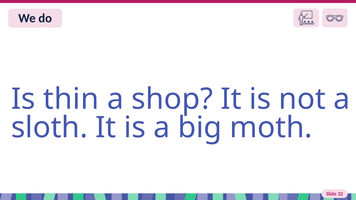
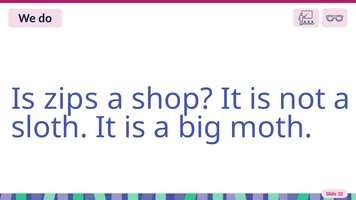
thin: thin -> zips (71, 99)
